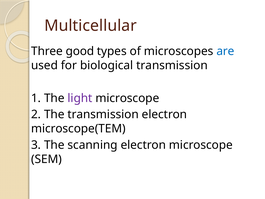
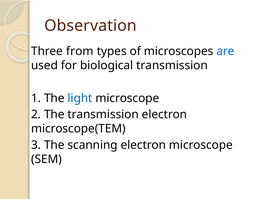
Multicellular: Multicellular -> Observation (90, 26)
good: good -> from (80, 51)
light colour: purple -> blue (80, 98)
